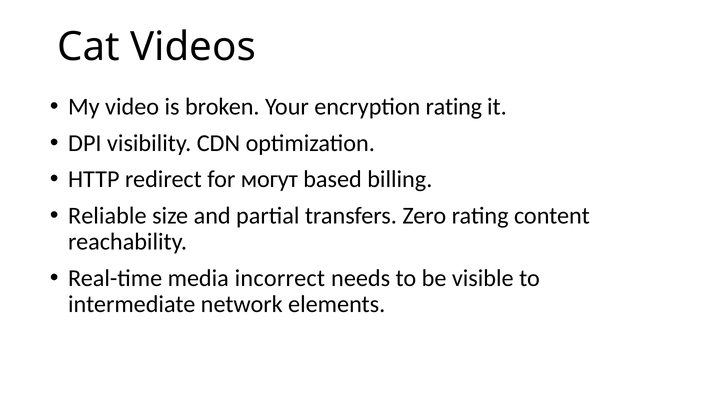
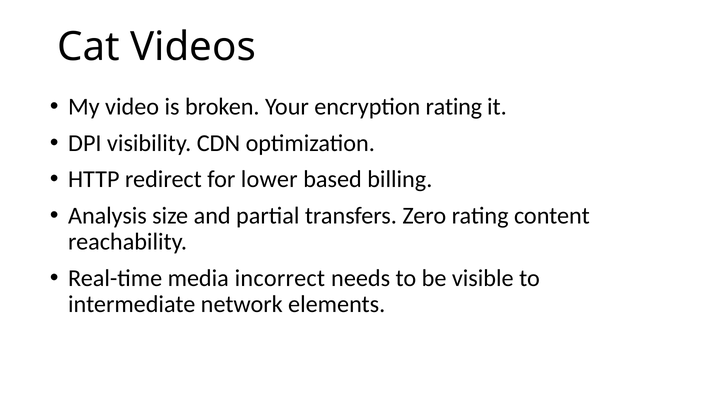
могут: могут -> lower (269, 179)
Reliable: Reliable -> Analysis (107, 215)
